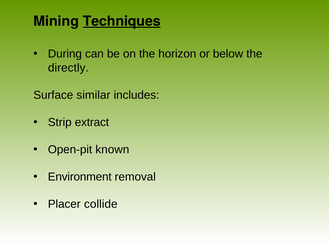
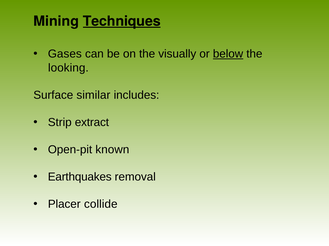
During: During -> Gases (65, 54)
horizon: horizon -> visually (177, 54)
below underline: none -> present (228, 54)
directly: directly -> looking (68, 68)
Environment: Environment -> Earthquakes (80, 177)
